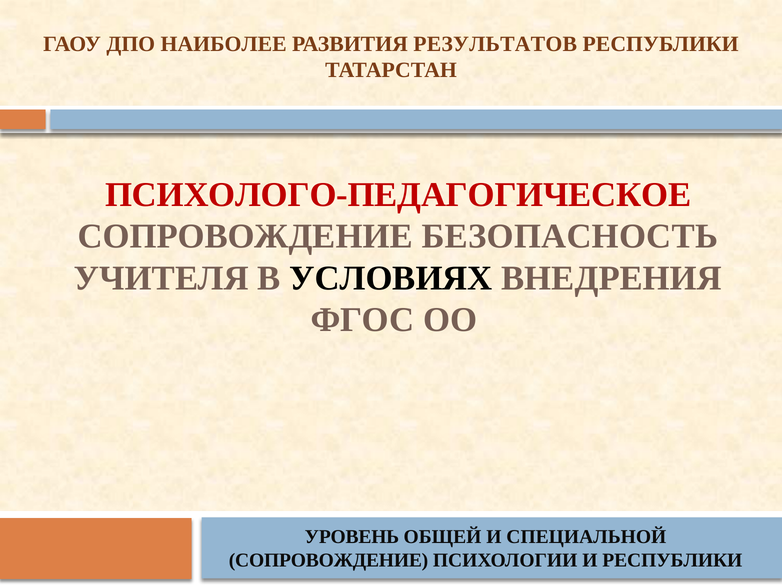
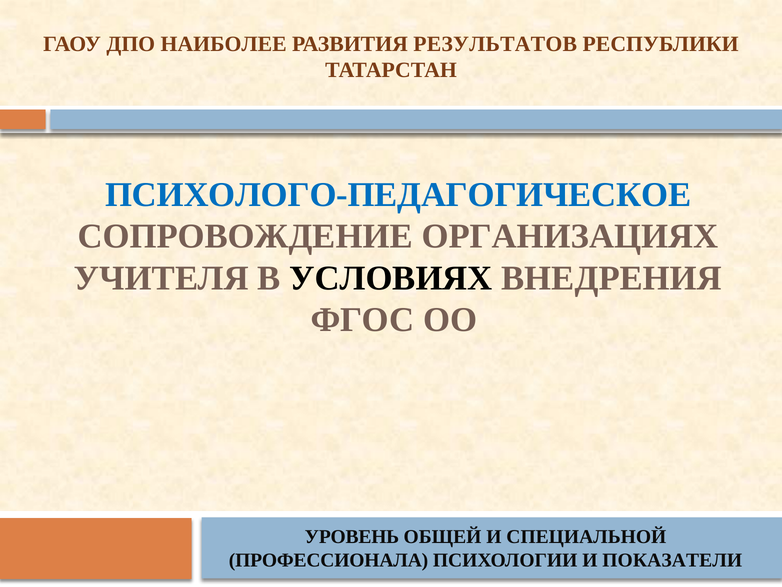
ПСИХОЛОГО-ПЕДАГОГИЧЕСКОЕ colour: red -> blue (398, 195)
БЕЗОПАСНОСТЬ: БЕЗОПАСНОСТЬ -> ОРГАНИЗАЦИЯХ (570, 236)
СОПРОВОЖДЕНИЕ: СОПРОВОЖДЕНИЕ -> ПРОФЕССИОНАЛА (328, 560)
И РЕСПУБЛИКИ: РЕСПУБЛИКИ -> ПОКАЗАТЕЛИ (672, 560)
